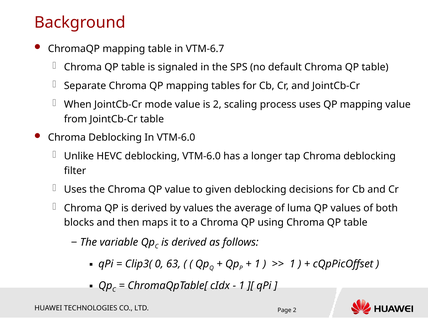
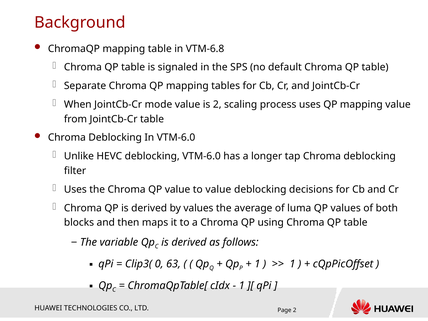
VTM-6.7: VTM-6.7 -> VTM-6.8 (205, 49)
to given: given -> value (218, 189)
